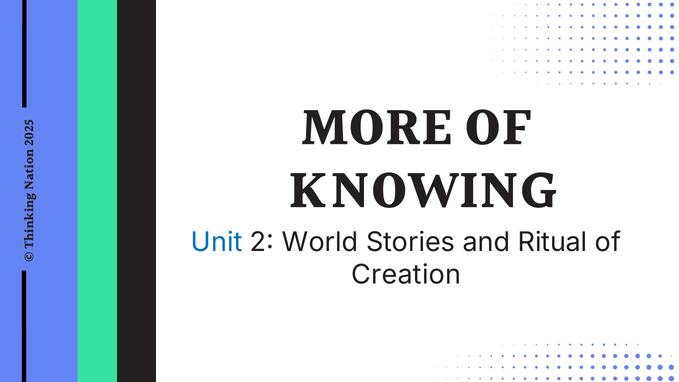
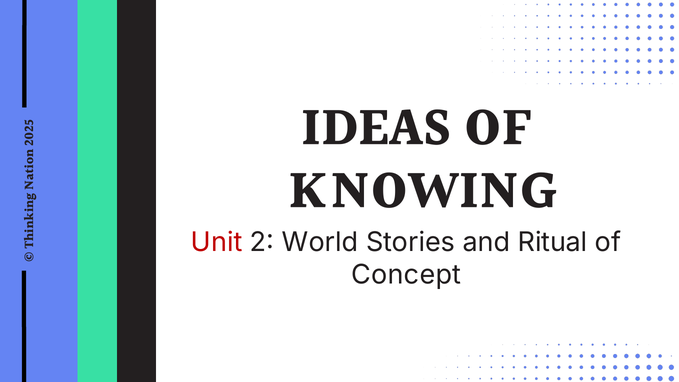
MORE: MORE -> IDEAS (377, 130)
Unit colour: blue -> red (217, 243)
Creation: Creation -> Concept (406, 275)
